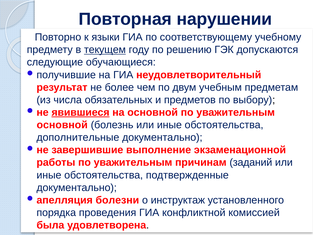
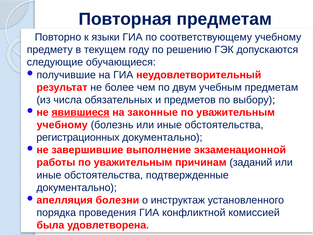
Повторная нарушении: нарушении -> предметам (224, 19)
текущем underline: present -> none (105, 50)
на основной: основной -> законные (153, 112)
основной: основной -> учебному (62, 125)
дополнительные: дополнительные -> регистрационных (78, 137)
